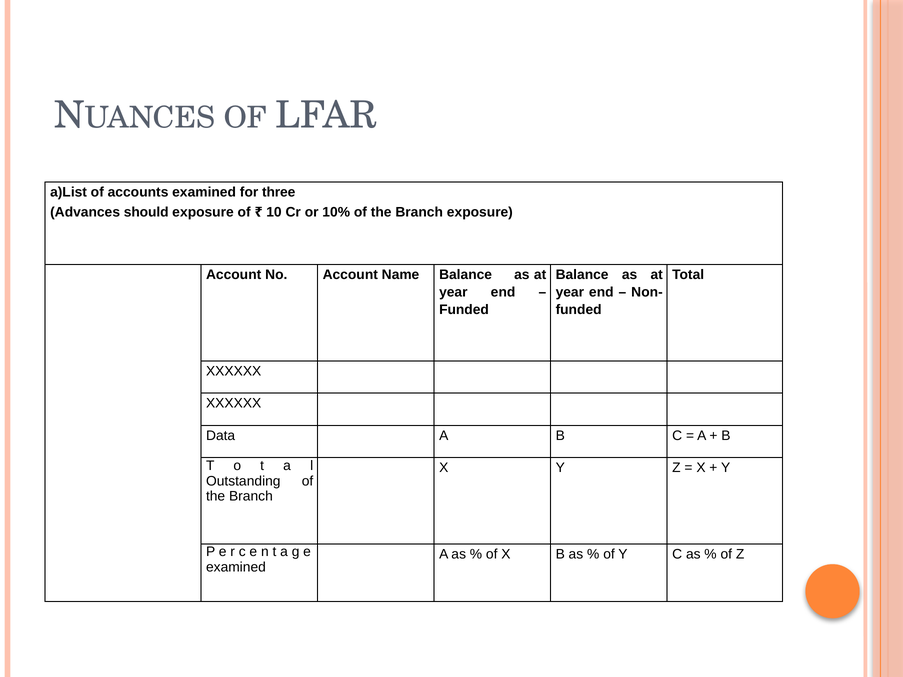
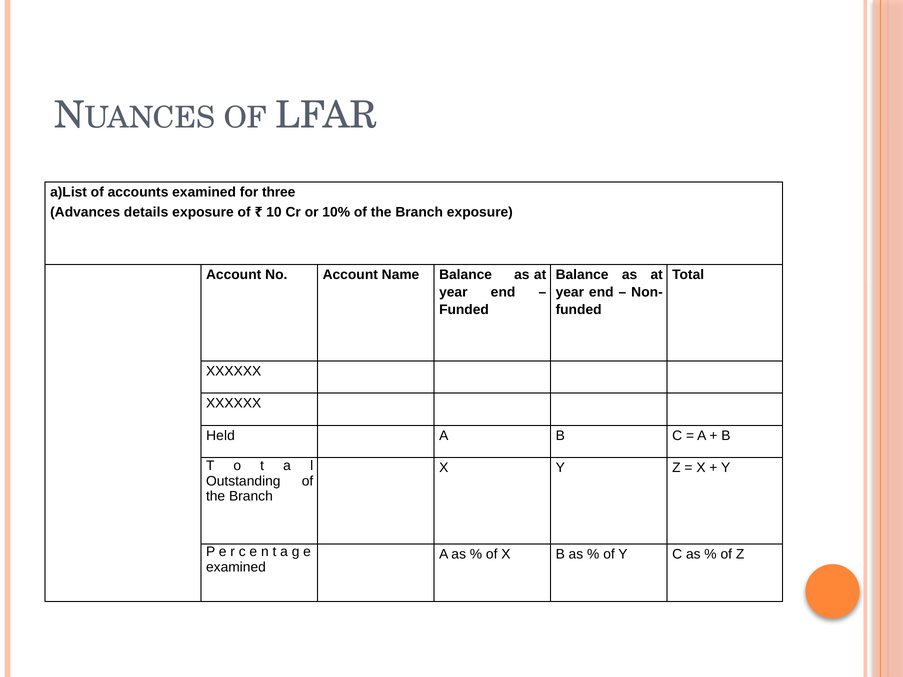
should: should -> details (146, 212)
Data: Data -> Held (221, 436)
